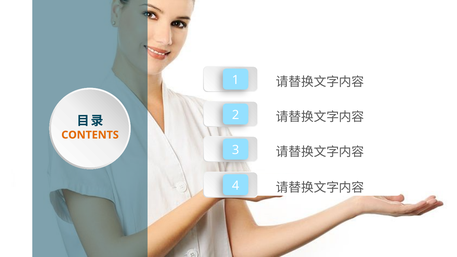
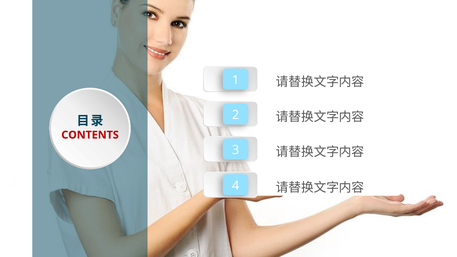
CONTENTS colour: orange -> red (90, 135)
